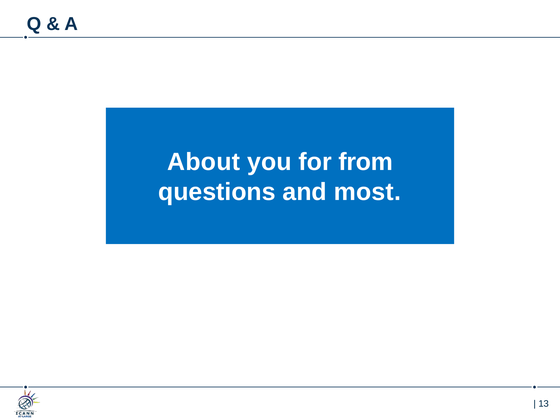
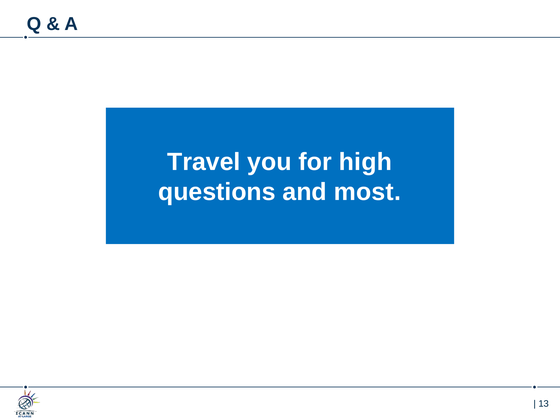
About: About -> Travel (204, 162)
from: from -> high (365, 162)
